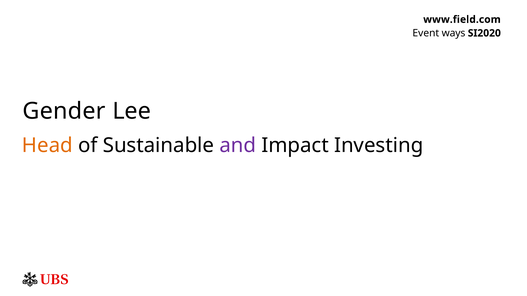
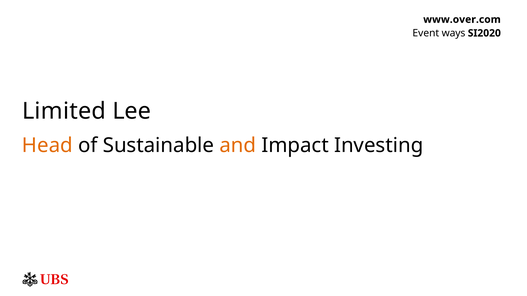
www.field.com: www.field.com -> www.over.com (462, 20)
Gender: Gender -> Limited (64, 111)
and colour: purple -> orange (238, 146)
